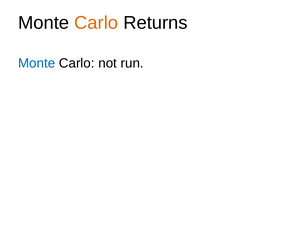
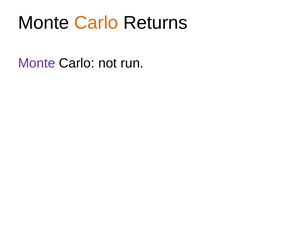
Monte colour: blue -> purple (37, 63)
